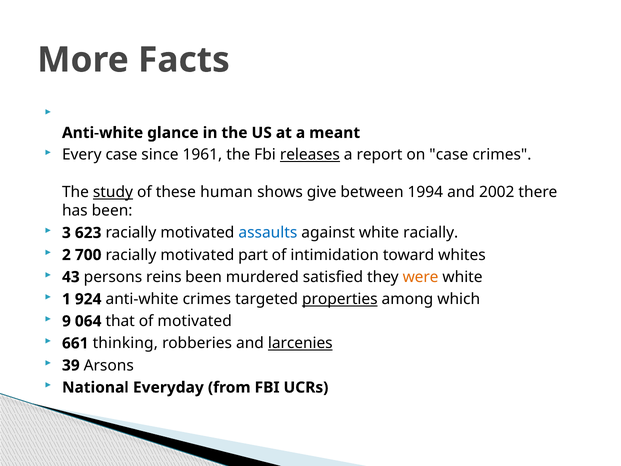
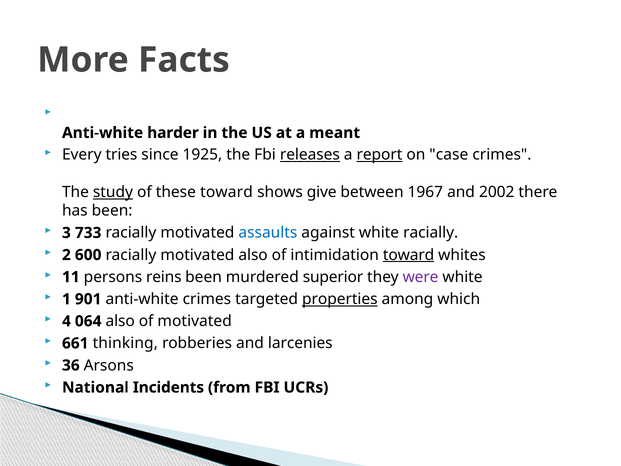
glance: glance -> harder (173, 133)
Every case: case -> tries (121, 155)
1961: 1961 -> 1925 (202, 155)
report underline: none -> present (379, 155)
these human: human -> toward (227, 192)
1994: 1994 -> 1967 (425, 192)
623: 623 -> 733 (88, 233)
700: 700 -> 600 (88, 255)
motivated part: part -> also (253, 255)
toward underline: none -> present (409, 255)
43: 43 -> 11 (71, 277)
satisfied: satisfied -> superior (333, 277)
were colour: orange -> purple (421, 277)
924: 924 -> 901 (88, 299)
9: 9 -> 4 (66, 321)
064 that: that -> also (120, 321)
larcenies underline: present -> none (300, 343)
39: 39 -> 36 (71, 365)
Everyday: Everyday -> Incidents (168, 387)
